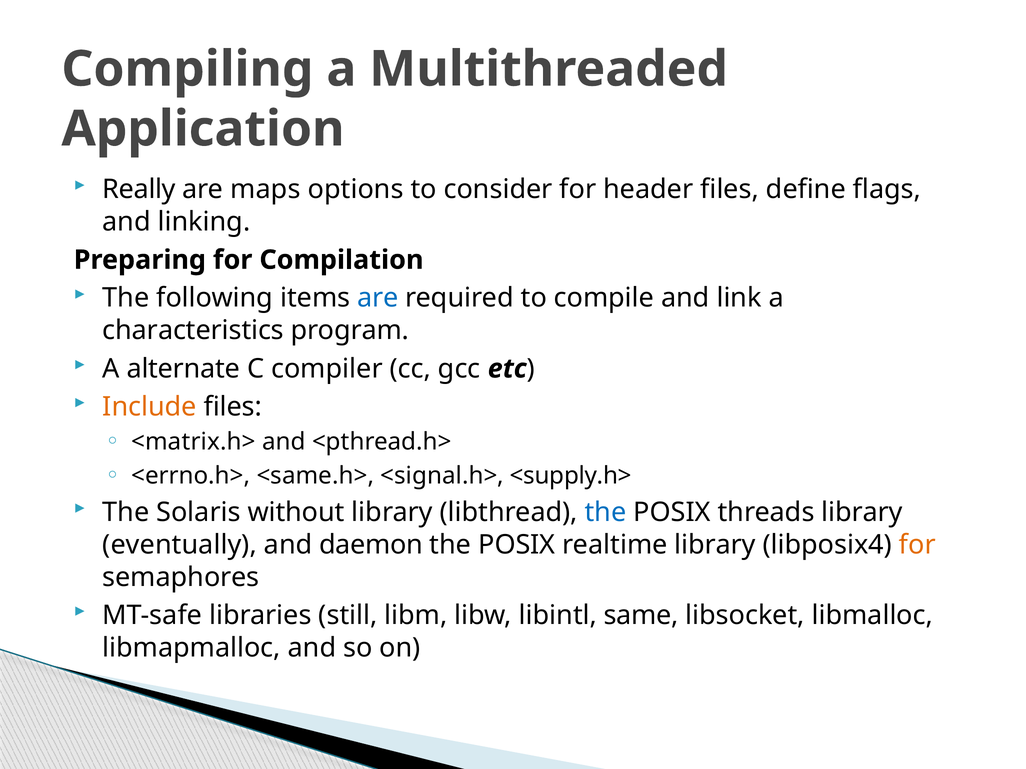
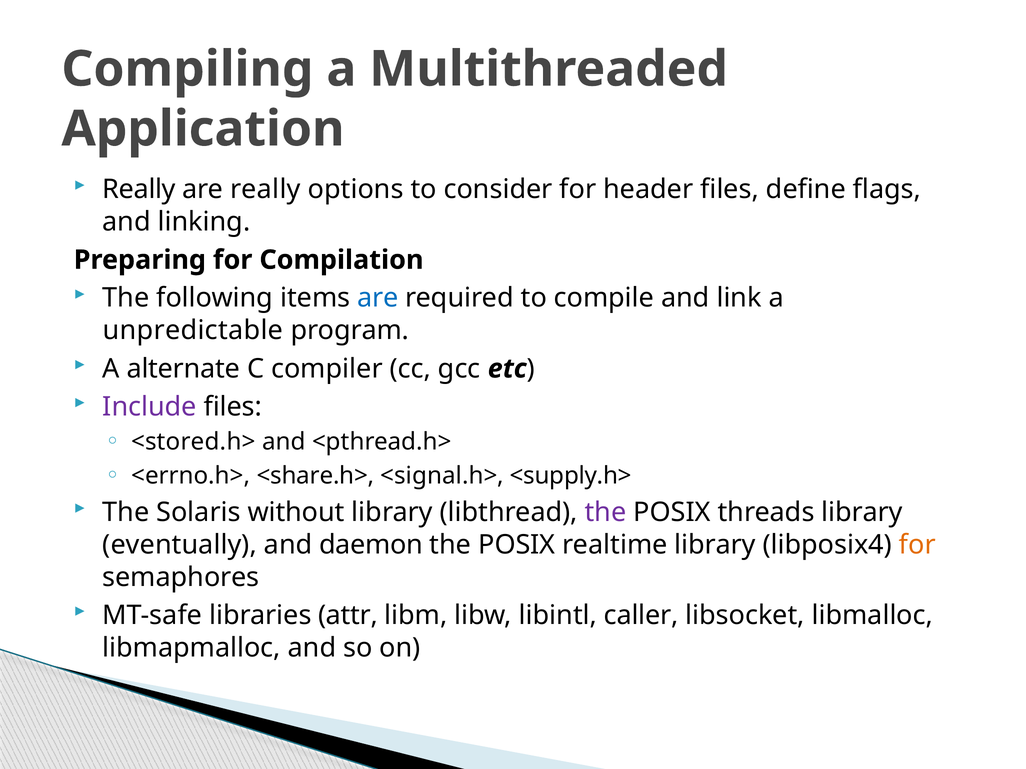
are maps: maps -> really (265, 189)
characteristics: characteristics -> unpredictable (193, 331)
Include colour: orange -> purple (150, 407)
<matrix.h>: <matrix.h> -> <stored.h> (193, 442)
<same.h>: <same.h> -> <share.h> (315, 476)
the colour: blue -> purple (606, 513)
still: still -> attr (348, 616)
same: same -> caller (641, 616)
